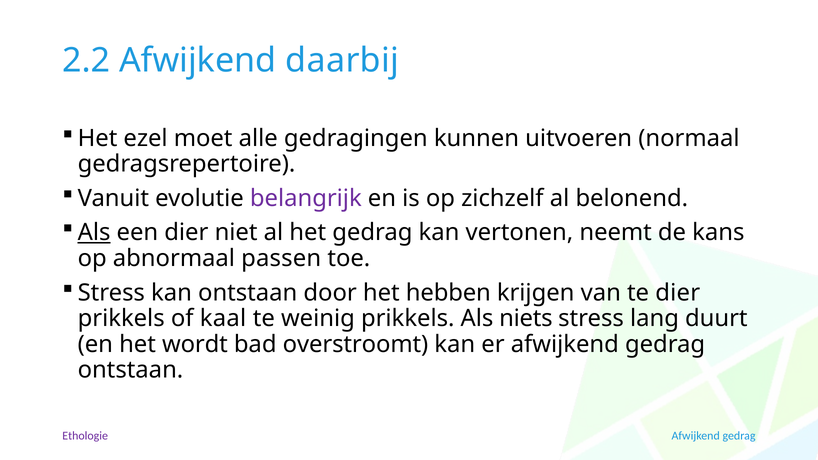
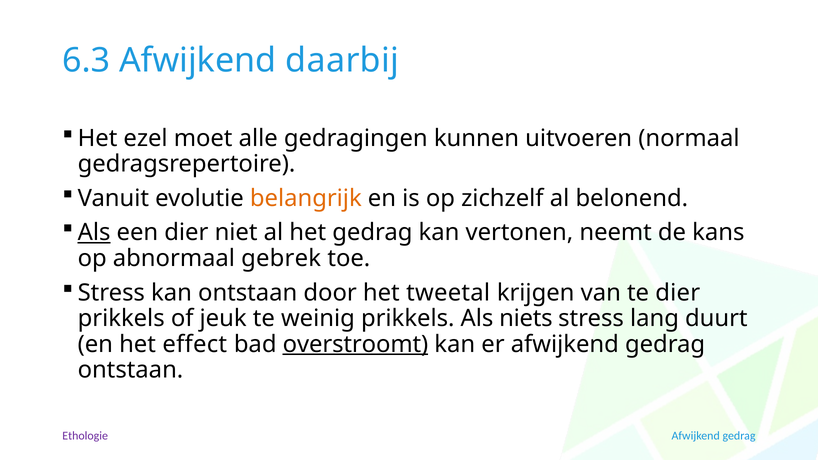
2.2: 2.2 -> 6.3 (86, 61)
belangrijk colour: purple -> orange (306, 198)
passen: passen -> gebrek (281, 258)
hebben: hebben -> tweetal (448, 293)
kaal: kaal -> jeuk (223, 319)
wordt: wordt -> effect (195, 344)
overstroomt underline: none -> present (355, 344)
